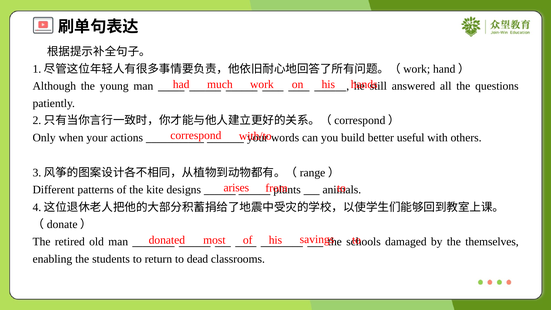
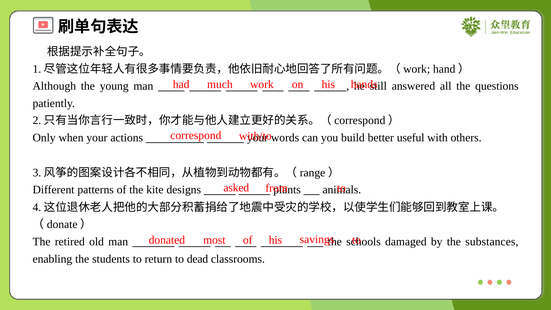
arises: arises -> asked (236, 188)
themselves: themselves -> substances (492, 242)
